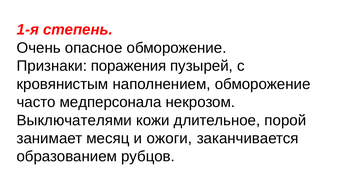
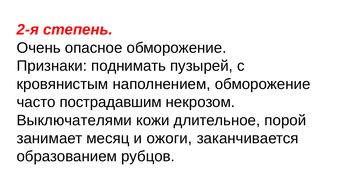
1-я: 1-я -> 2-я (28, 30)
поражения: поражения -> поднимать (129, 66)
медперсонала: медперсонала -> пострадавшим (111, 102)
